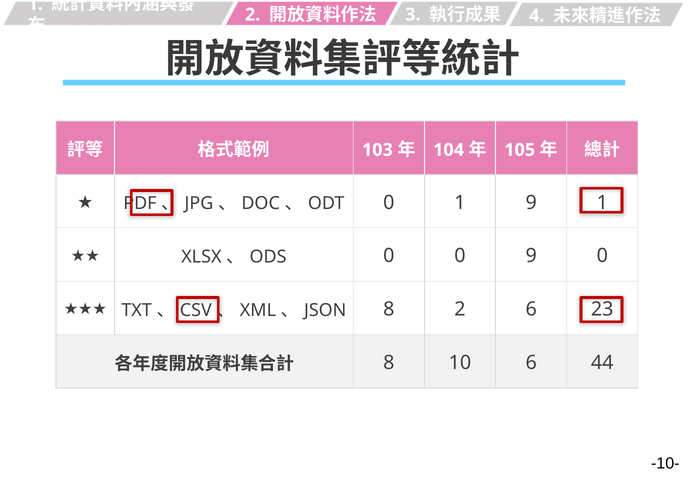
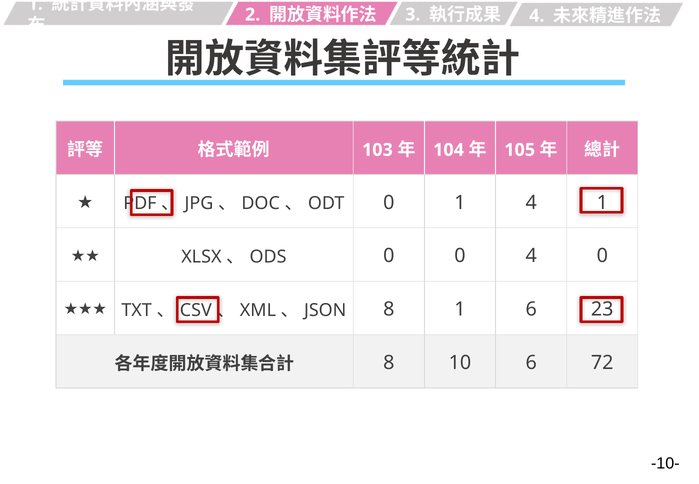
1 9: 9 -> 4 (531, 203)
0 9: 9 -> 4 (531, 256)
8 2: 2 -> 1 (460, 309)
44: 44 -> 72 (602, 363)
